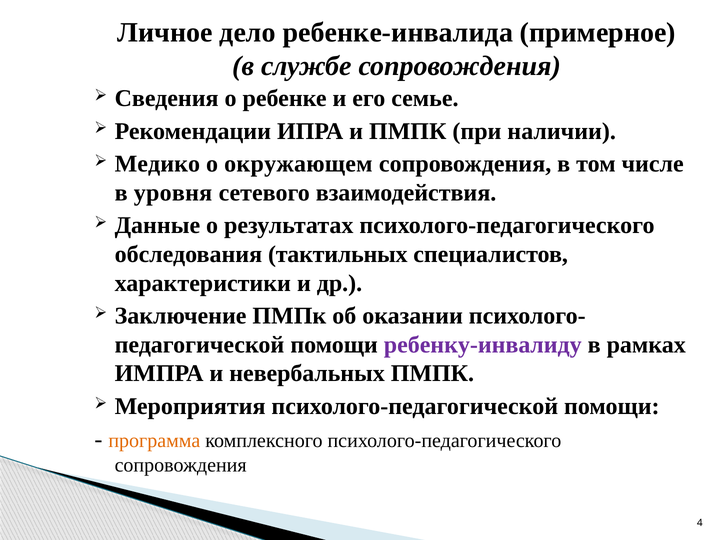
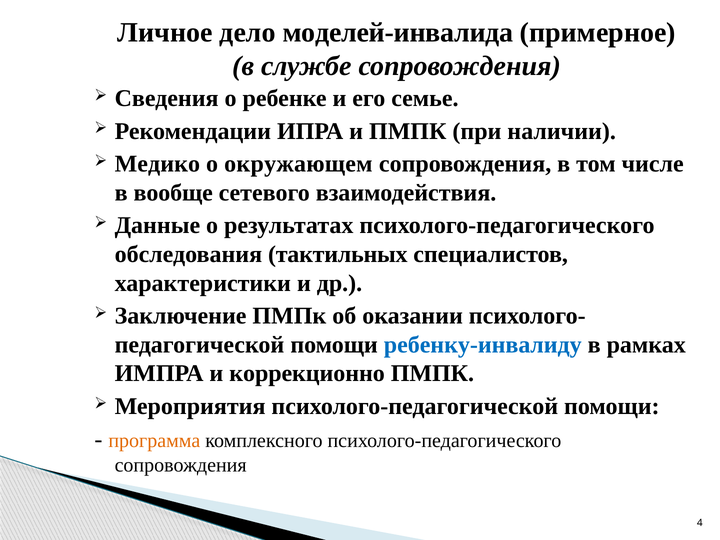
ребенке-инвалида: ребенке-инвалида -> моделей-инвалида (398, 33)
уровня: уровня -> вообще (173, 193)
ребенку-инвалиду colour: purple -> blue (483, 345)
невербальных: невербальных -> коррекционно (307, 374)
